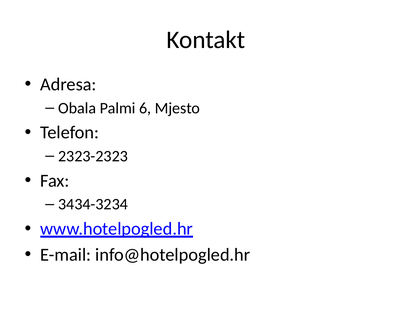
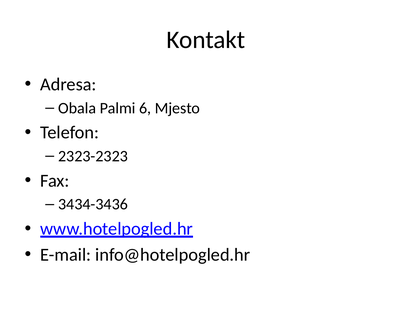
3434-3234: 3434-3234 -> 3434-3436 (93, 204)
